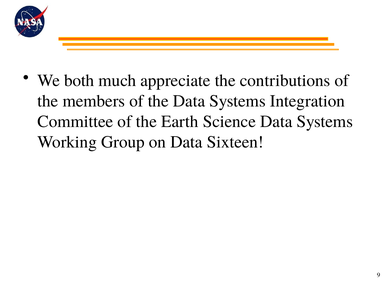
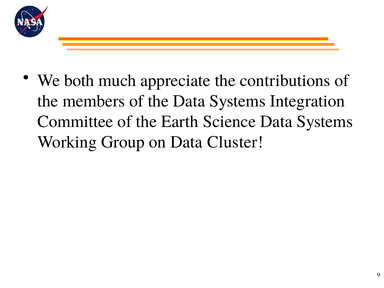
Sixteen: Sixteen -> Cluster (235, 142)
